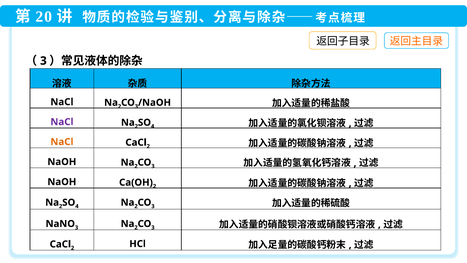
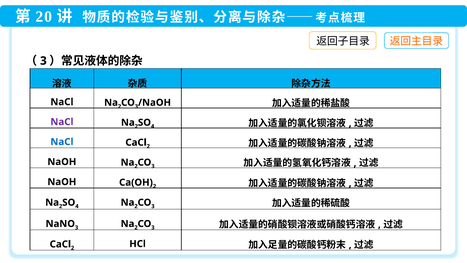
NaCl colour: orange -> blue (62, 142)
